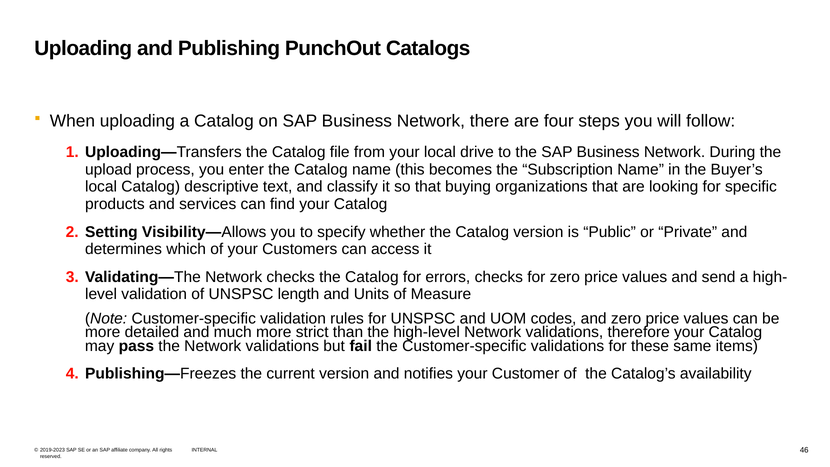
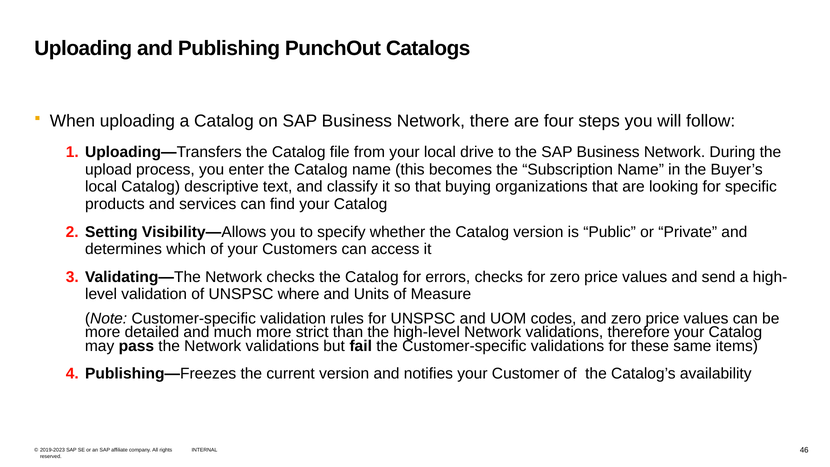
length: length -> where (299, 294)
